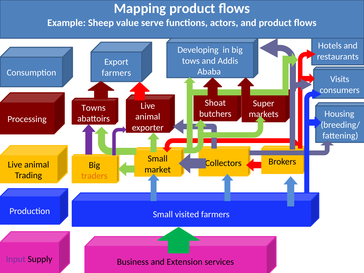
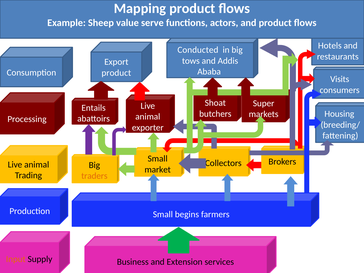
Developing: Developing -> Conducted (198, 50)
farmers: farmers -> product (116, 73)
Towns: Towns -> Entails (94, 108)
visited: visited -> begins (187, 214)
Input colour: purple -> orange (16, 259)
